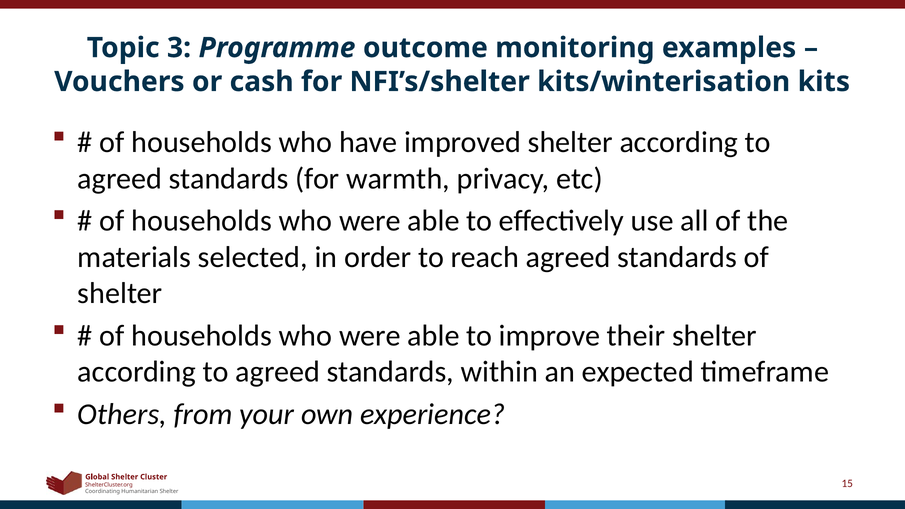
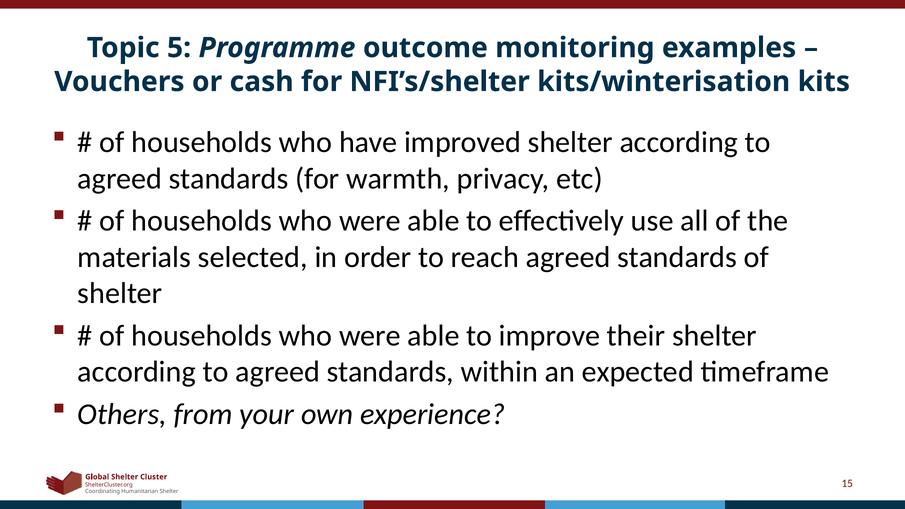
3: 3 -> 5 (179, 48)
